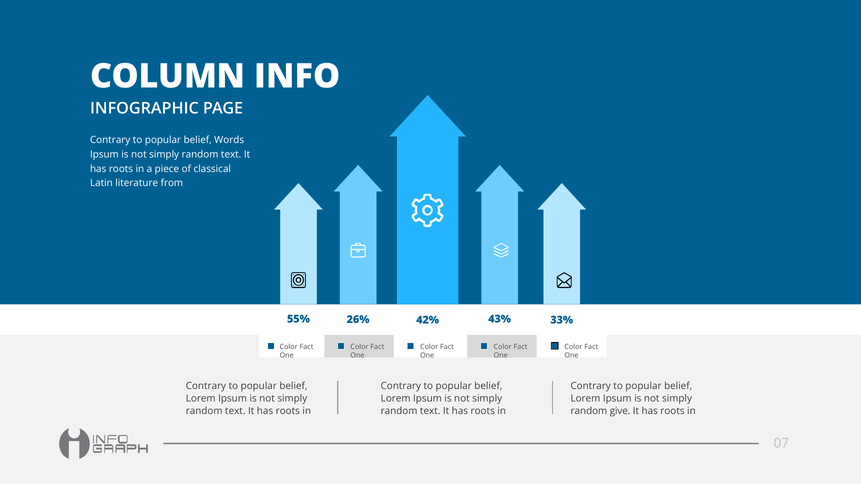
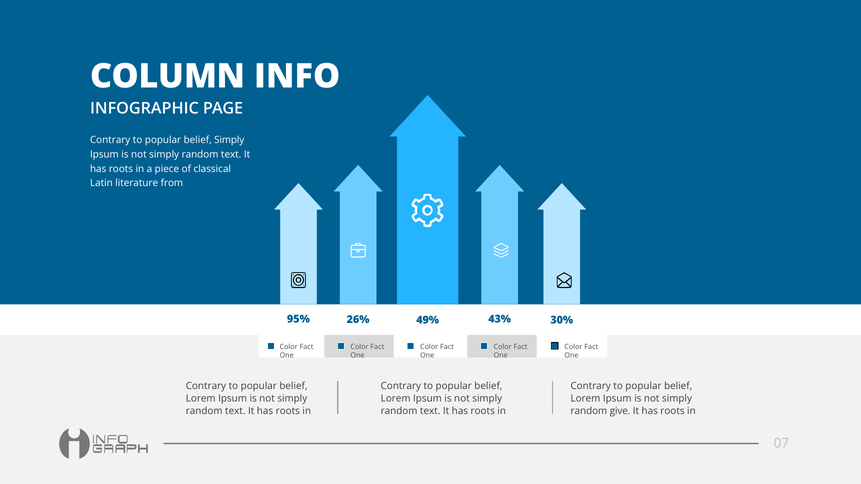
belief Words: Words -> Simply (229, 140)
55%: 55% -> 95% (298, 319)
42%: 42% -> 49% (428, 320)
33%: 33% -> 30% (562, 320)
